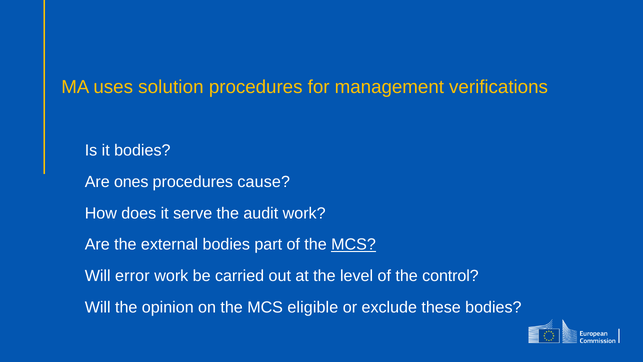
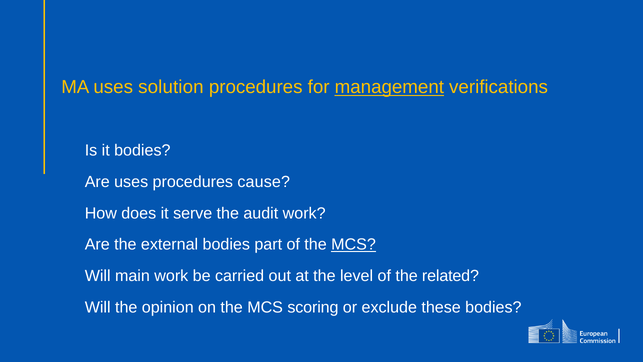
management underline: none -> present (389, 87)
Are ones: ones -> uses (131, 182)
error: error -> main (132, 276)
control: control -> related (450, 276)
eligible: eligible -> scoring (313, 307)
